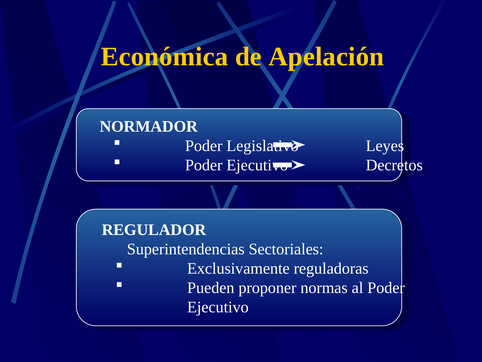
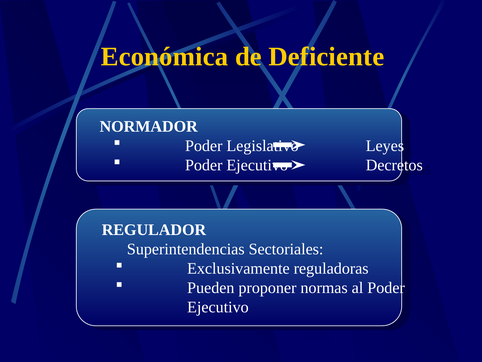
Apelación: Apelación -> Deficiente (326, 56)
